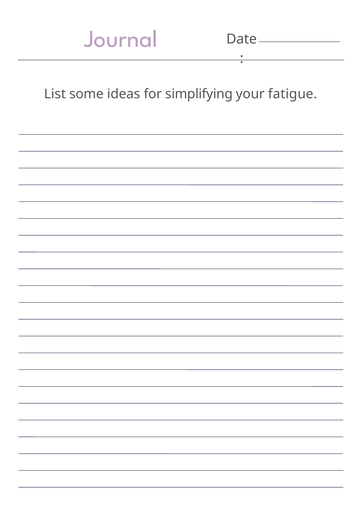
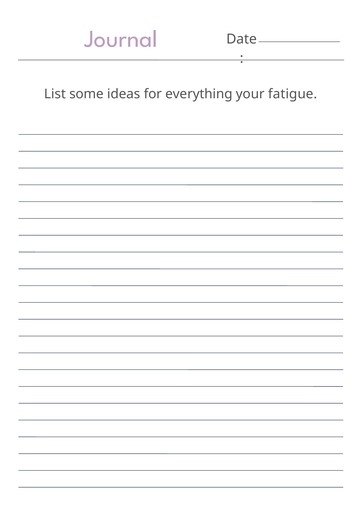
simplifying: simplifying -> everything (199, 94)
